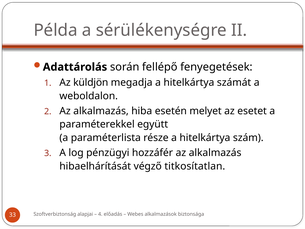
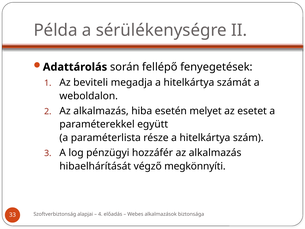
küldjön: küldjön -> beviteli (91, 82)
titkosítatlan: titkosítatlan -> megkönnyíti (195, 166)
